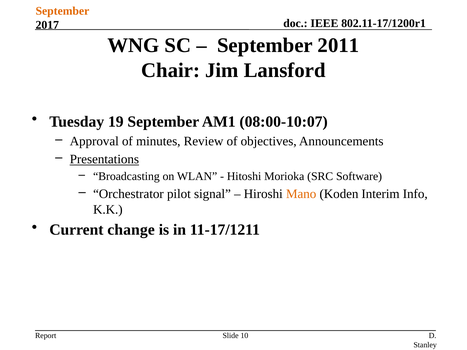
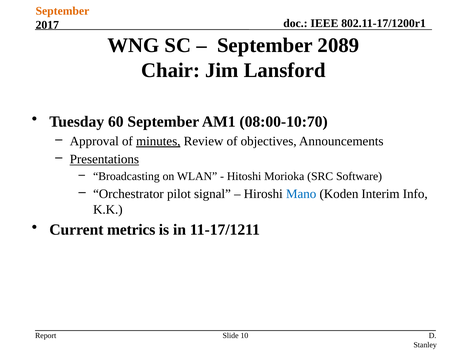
2011: 2011 -> 2089 (338, 45)
19: 19 -> 60 (116, 122)
08:00-10:07: 08:00-10:07 -> 08:00-10:70 (284, 122)
minutes underline: none -> present (158, 141)
Mano colour: orange -> blue (301, 194)
change: change -> metrics (131, 230)
